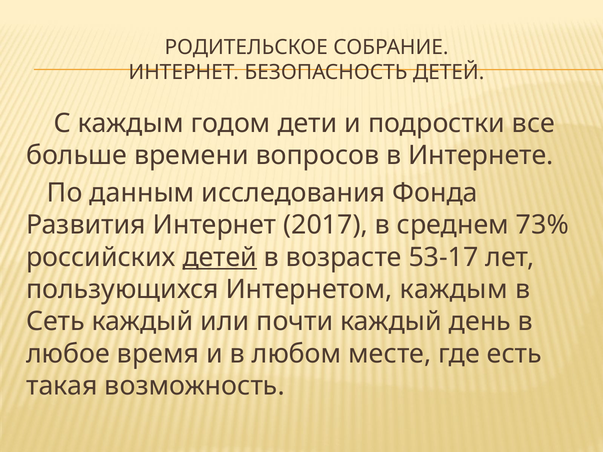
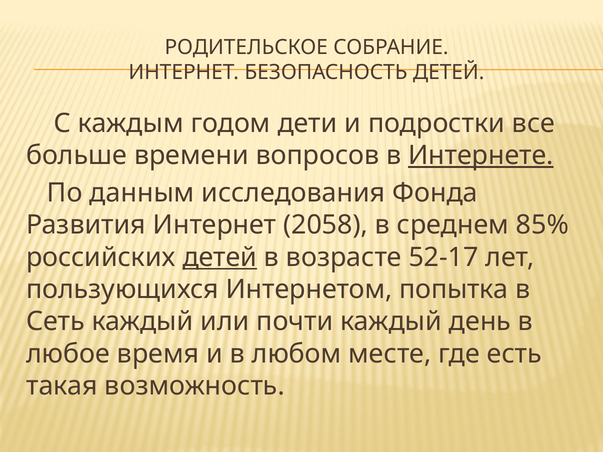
Интернете underline: none -> present (481, 156)
2017: 2017 -> 2058 (326, 225)
73%: 73% -> 85% (542, 225)
53-17: 53-17 -> 52-17 (443, 257)
Интернетом каждым: каждым -> попытка (454, 290)
